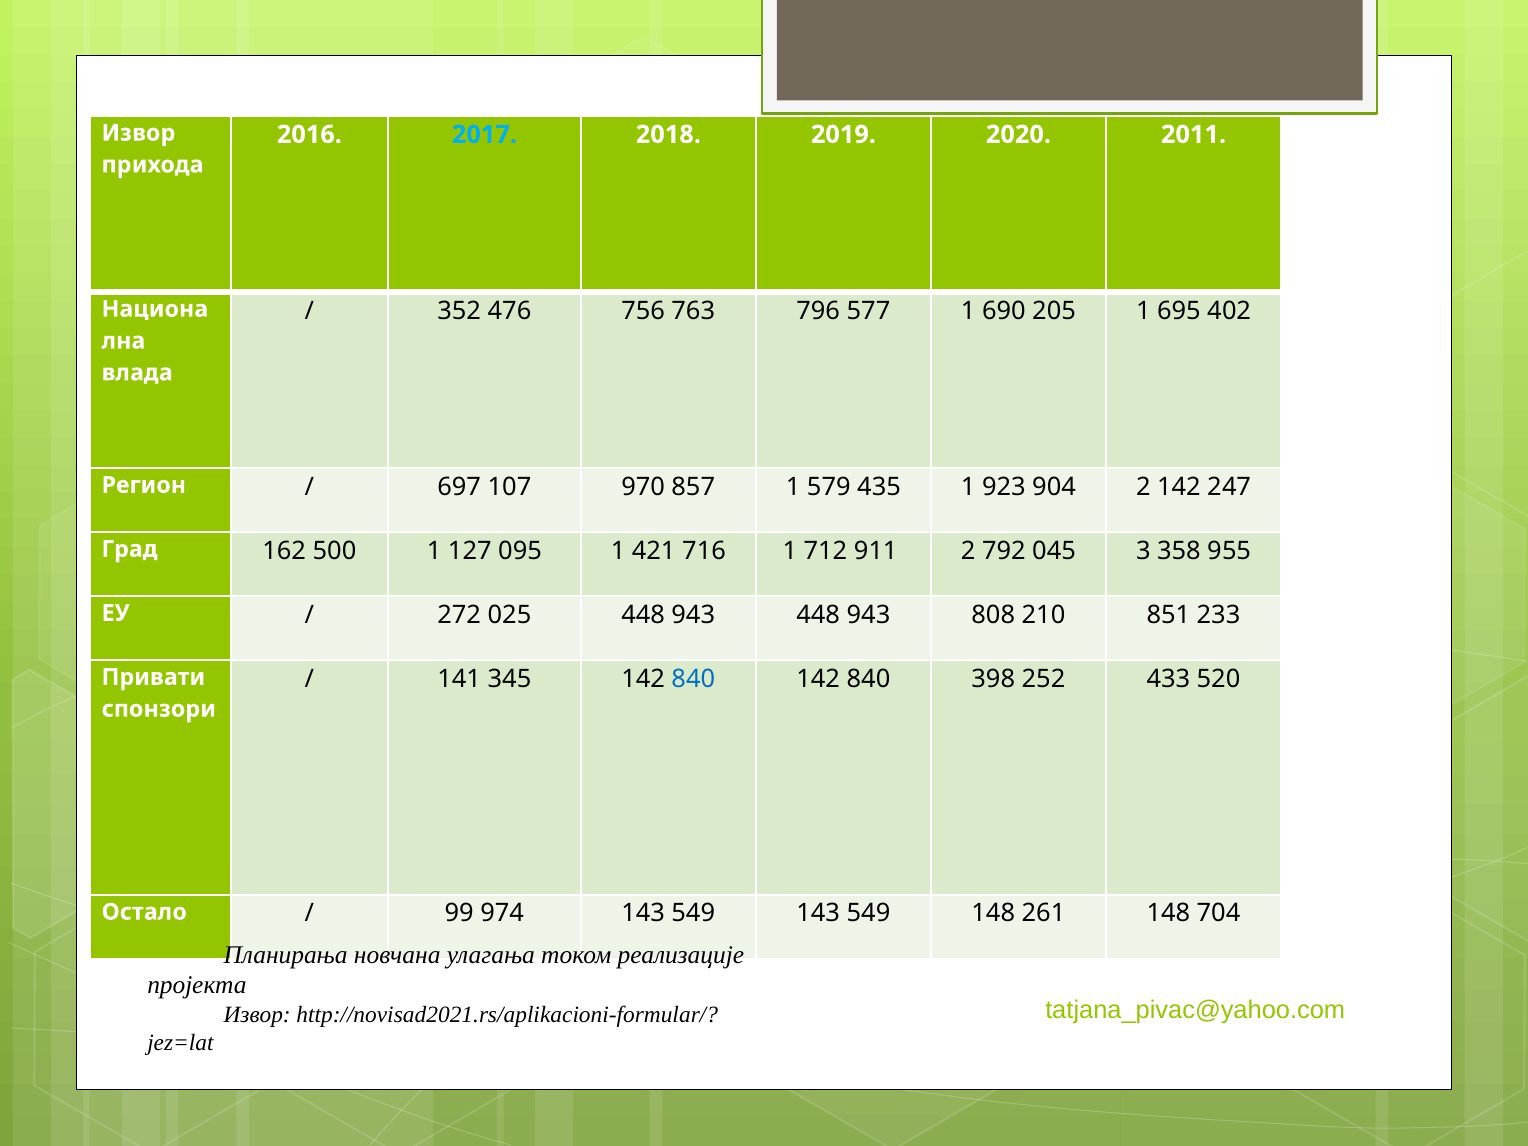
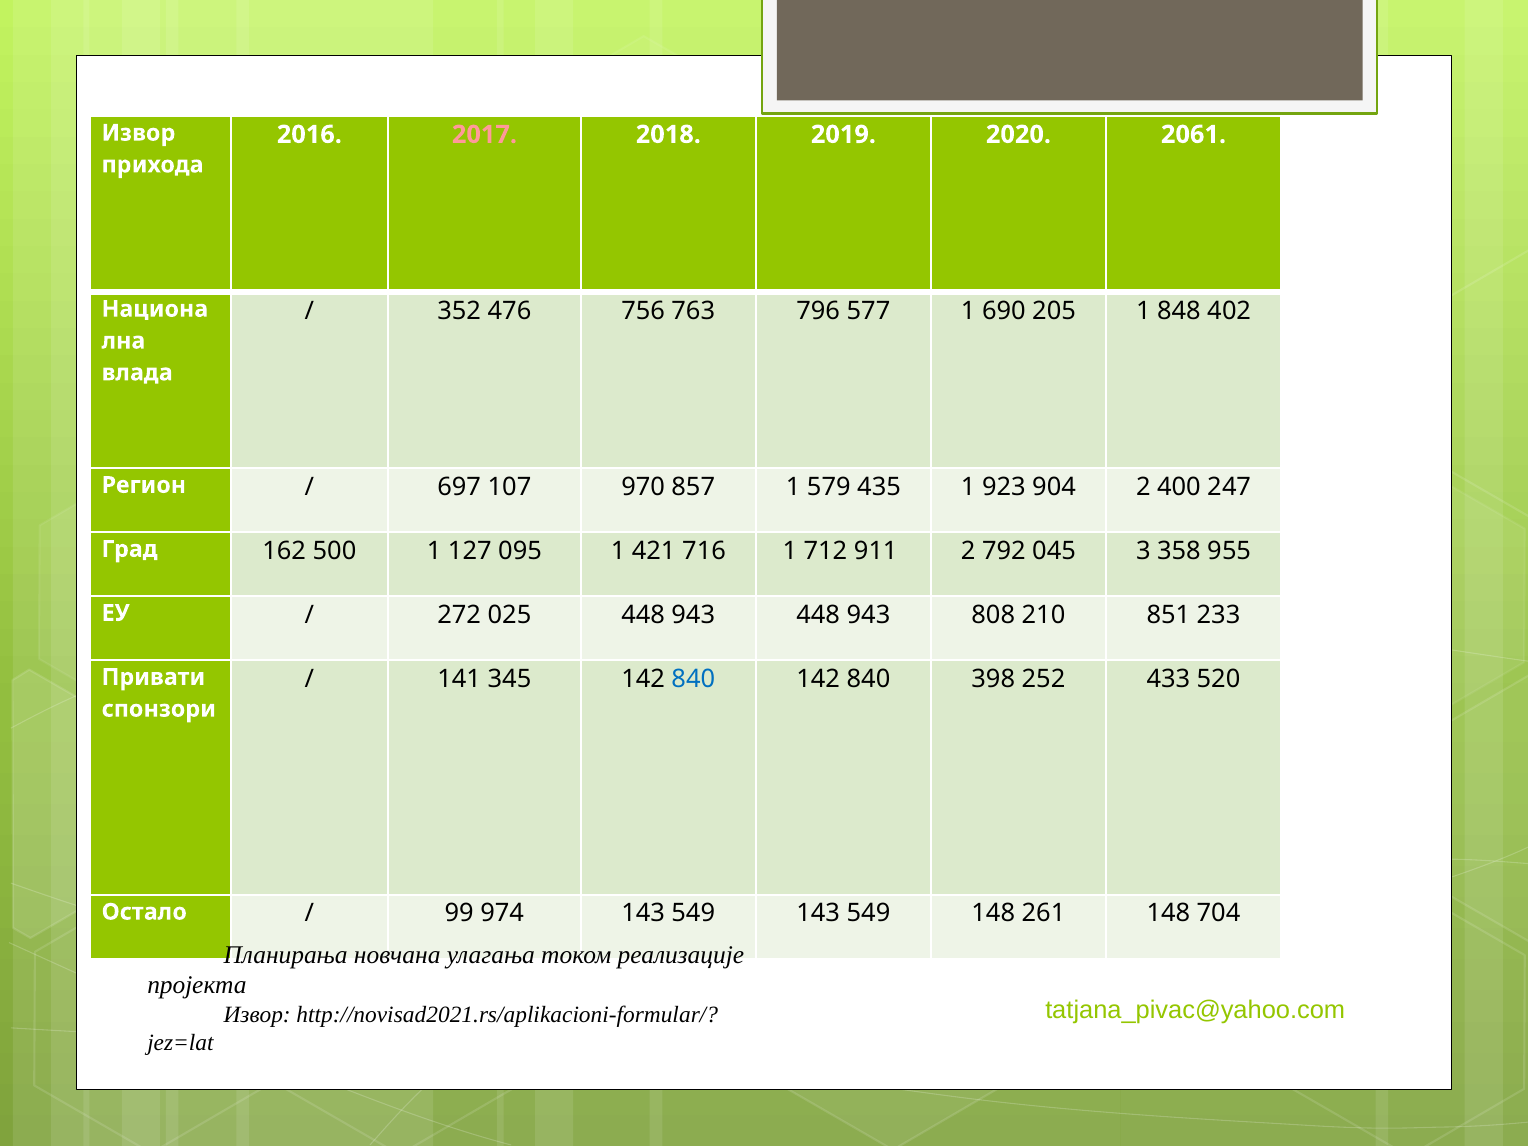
2017 colour: light blue -> pink (484, 135)
2011: 2011 -> 2061 (1194, 135)
695: 695 -> 848 (1179, 311)
2 142: 142 -> 400 (1179, 487)
